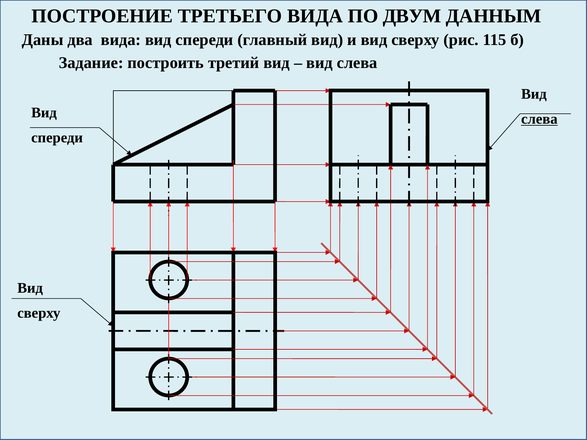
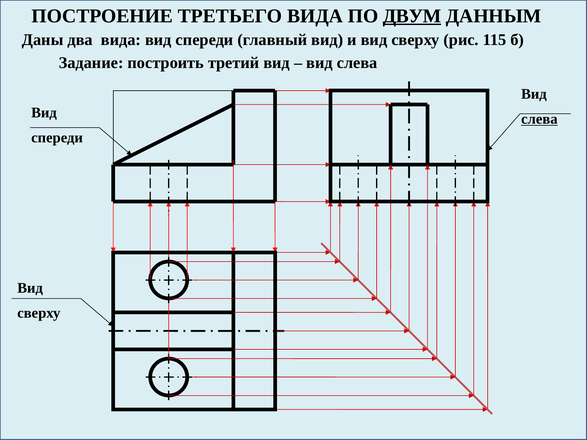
ДВУМ underline: none -> present (412, 16)
